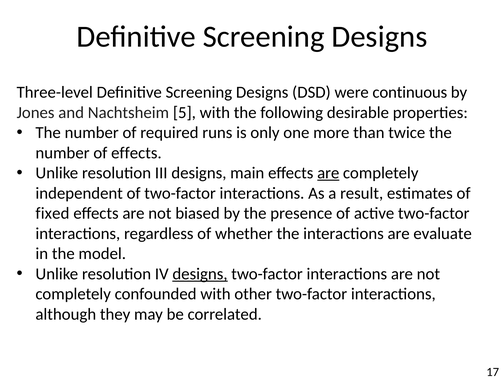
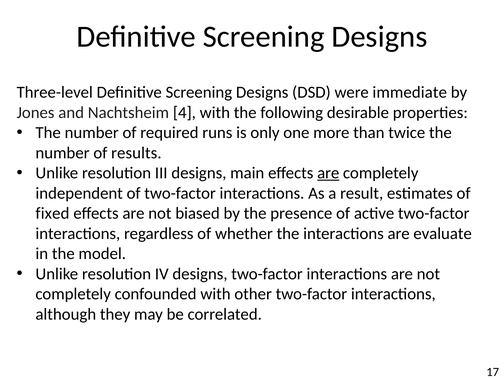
continuous: continuous -> immediate (410, 92)
5: 5 -> 4 (184, 113)
of effects: effects -> results (136, 153)
designs underline: present -> none (200, 274)
